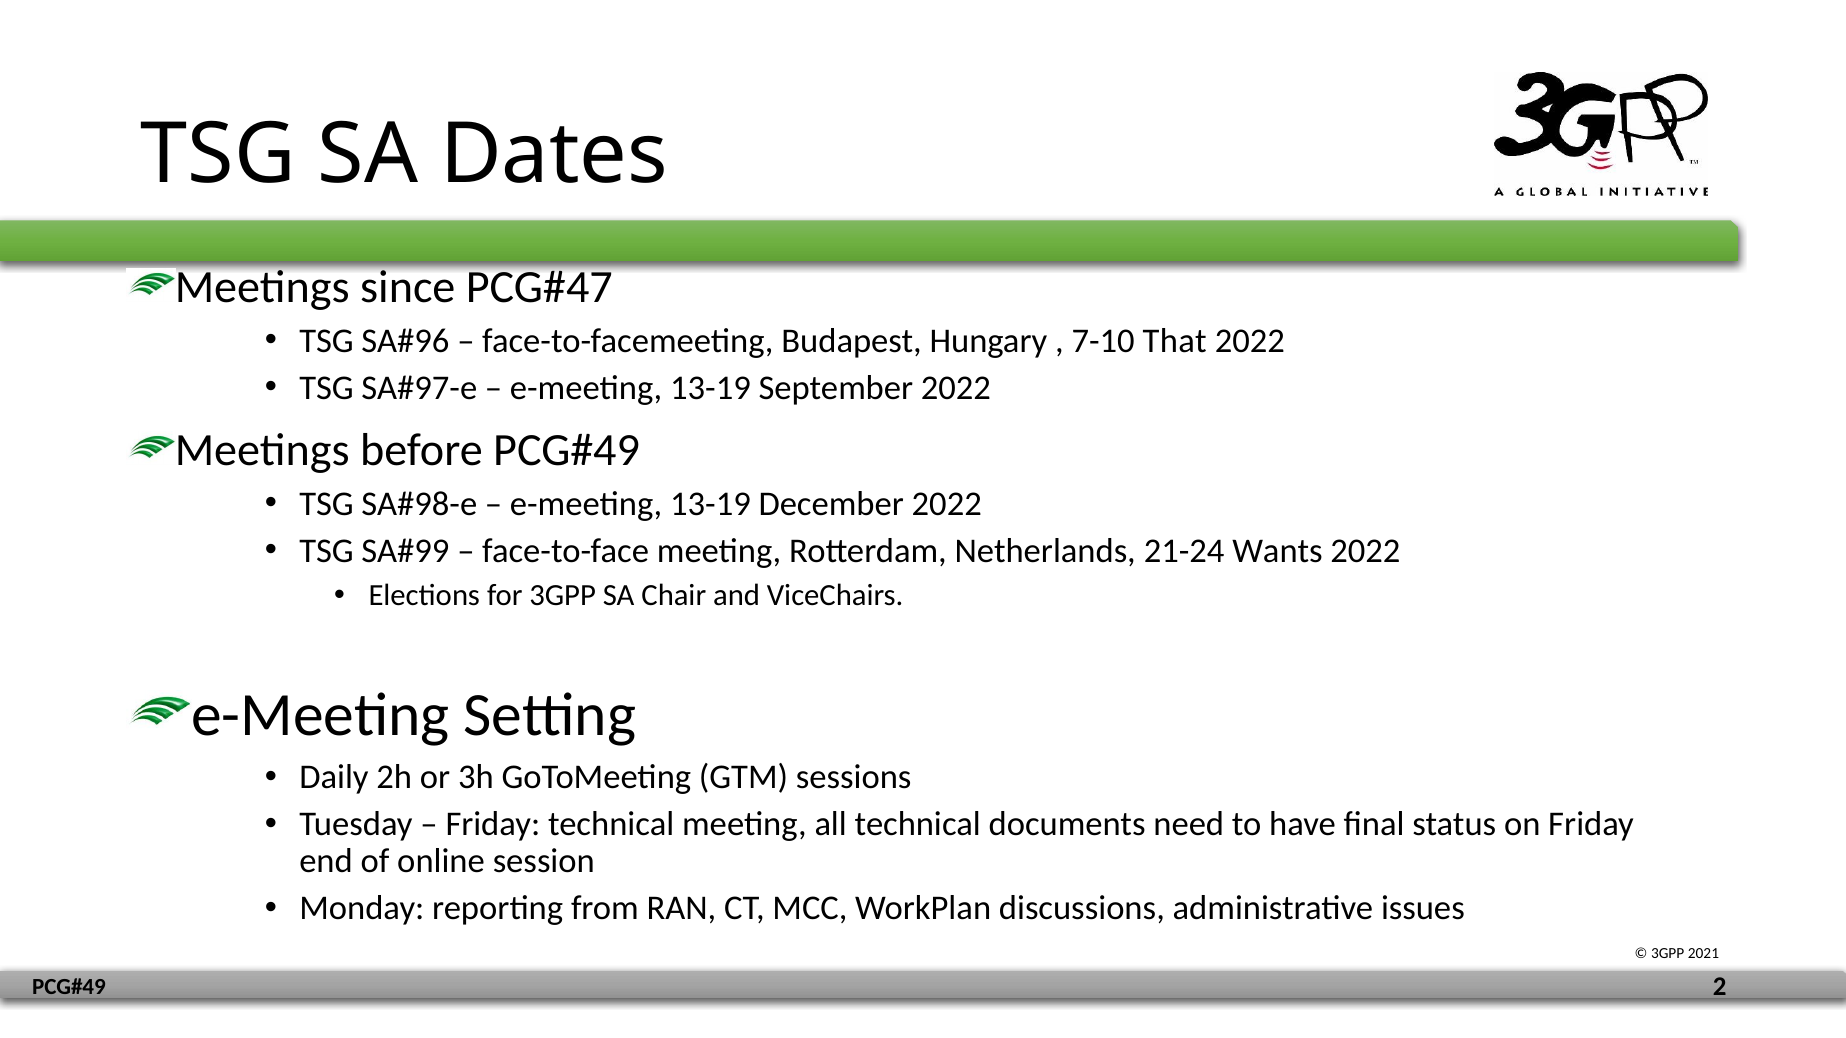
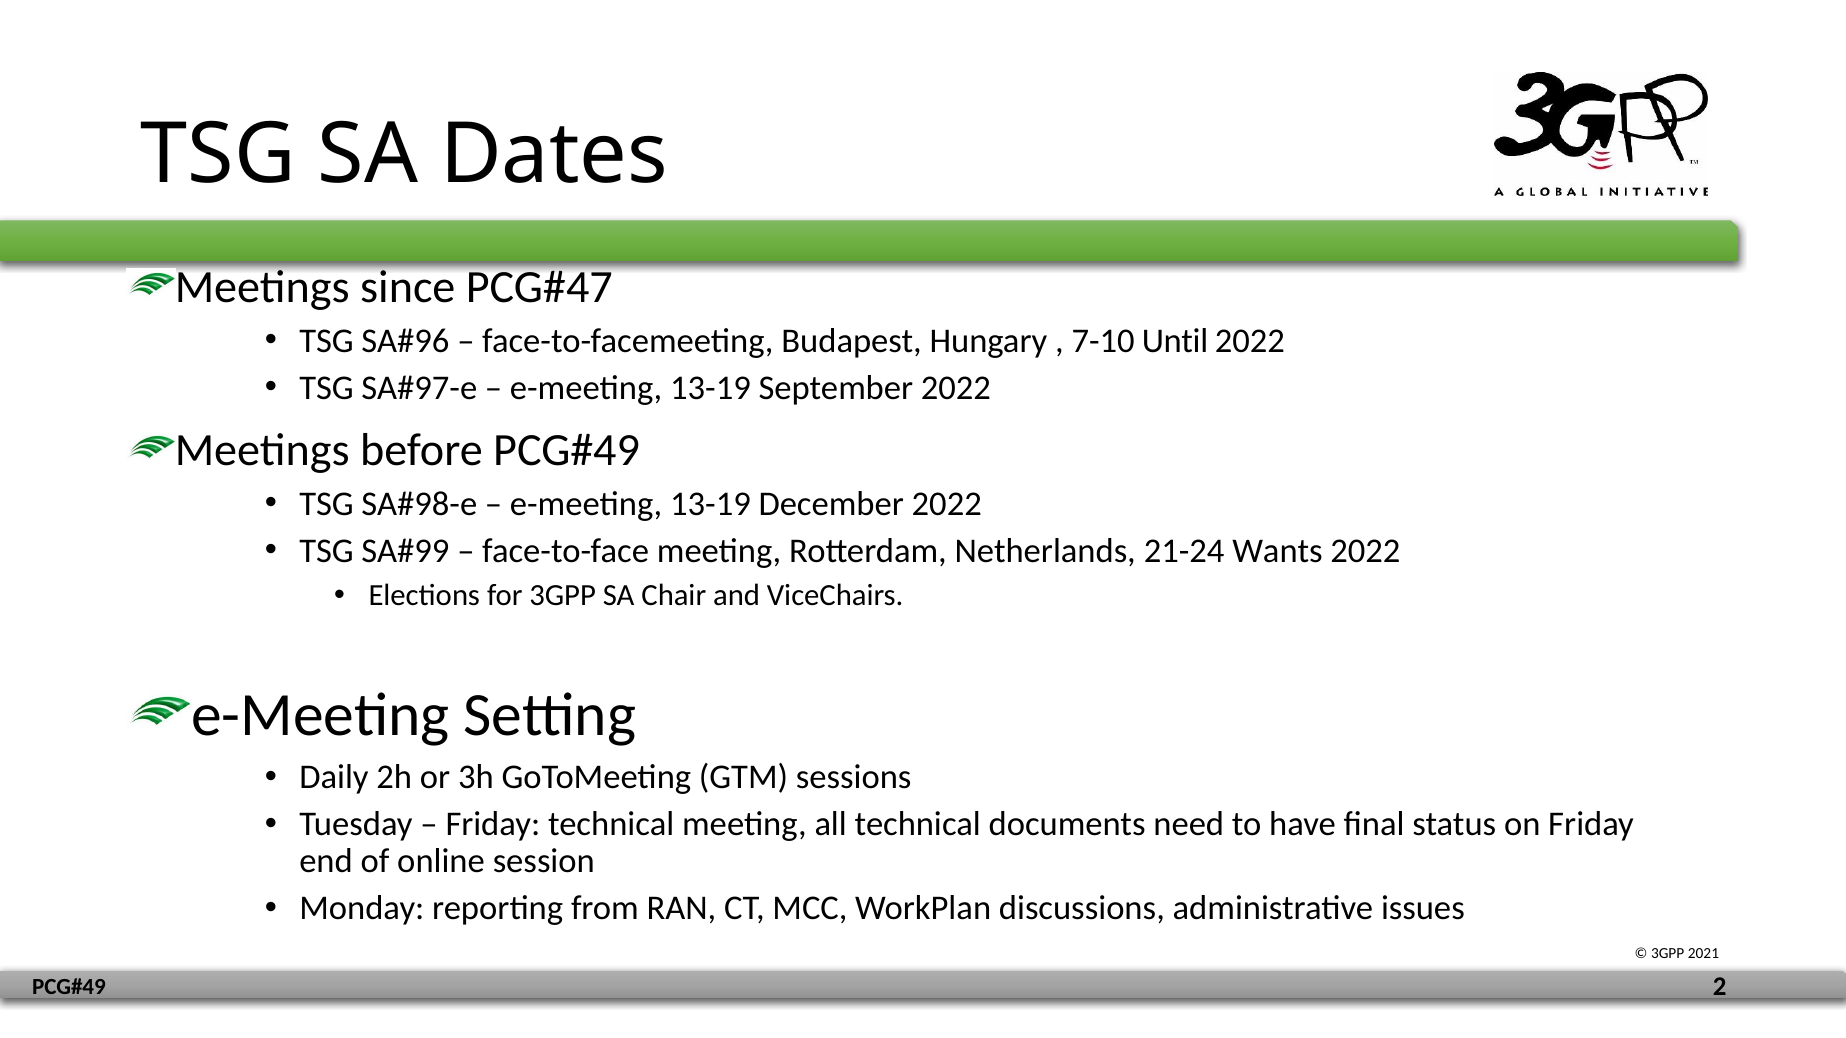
That: That -> Until (1175, 341)
